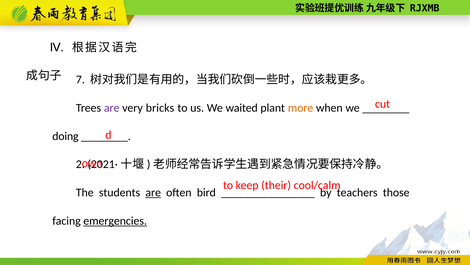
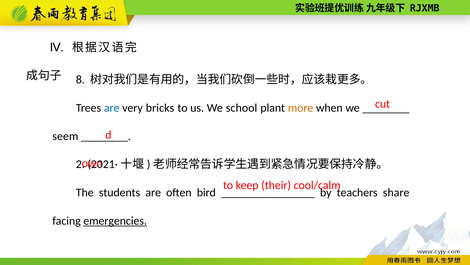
7: 7 -> 8 (80, 79)
are colour: purple -> blue (112, 108)
waited: waited -> school (242, 108)
doing: doing -> seem (65, 136)
are underline: present -> none (153, 192)
those: those -> share (396, 192)
